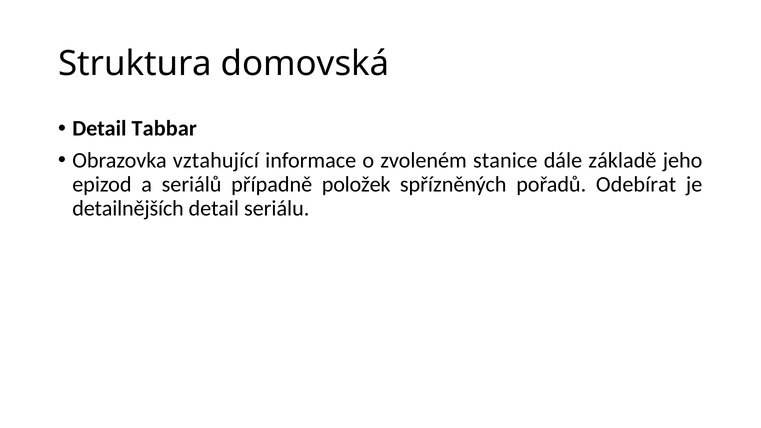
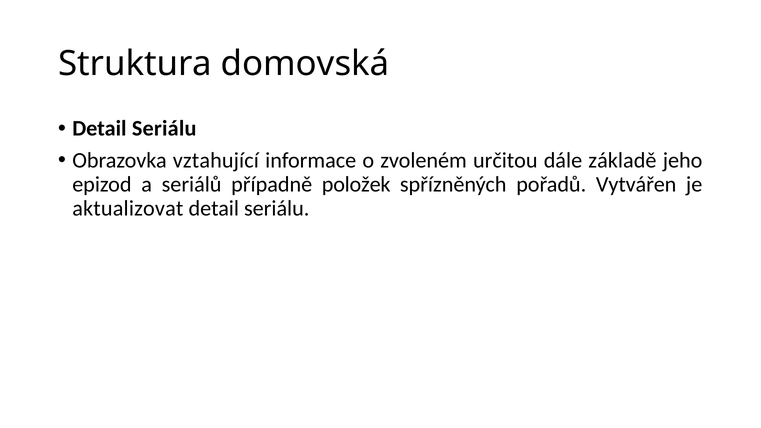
Tabbar: Tabbar -> Seriálu (164, 129)
stanice: stanice -> určitou (505, 161)
Odebírat: Odebírat -> Vytvářen (636, 185)
detailnějších: detailnějších -> aktualizovat (128, 209)
